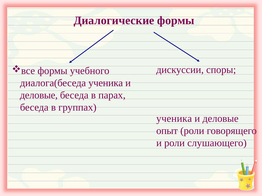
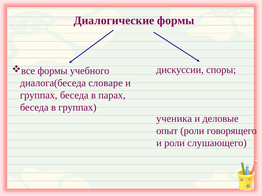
диалога(беседа ученика: ученика -> словаре (106, 83)
деловые: деловые -> группах (39, 95)
